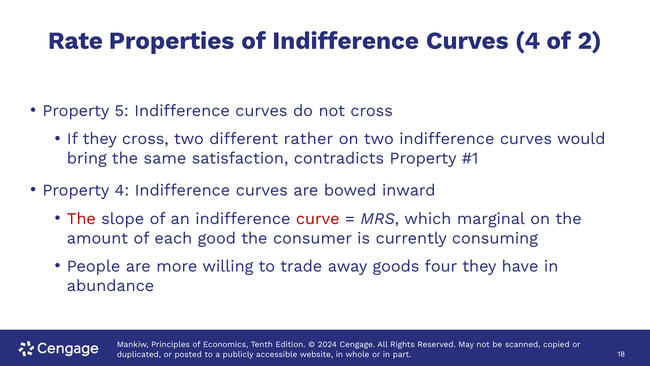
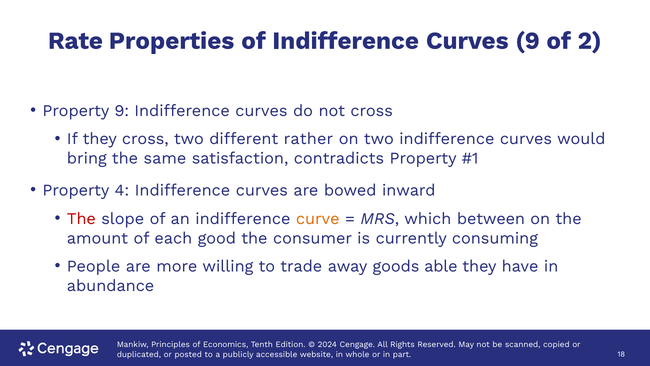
Curves 4: 4 -> 9 (528, 41)
Property 5: 5 -> 9 (122, 111)
curve colour: red -> orange (318, 218)
marginal: marginal -> between (491, 218)
four: four -> able (441, 266)
